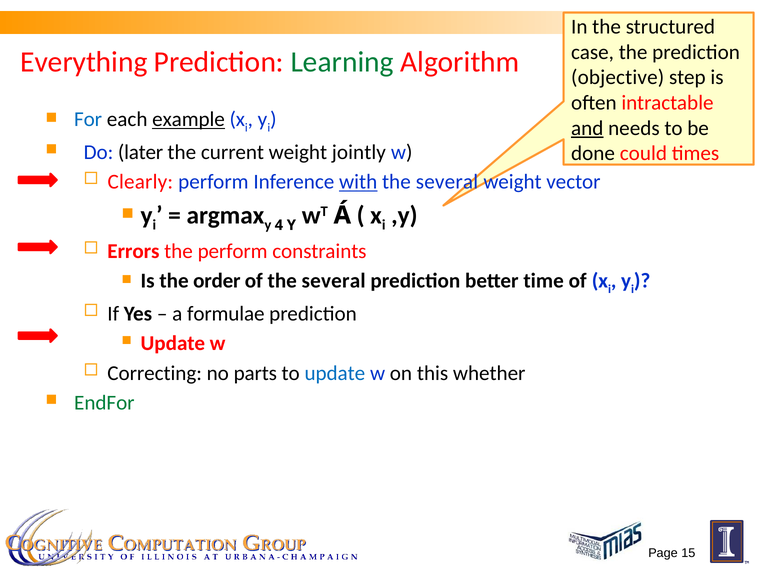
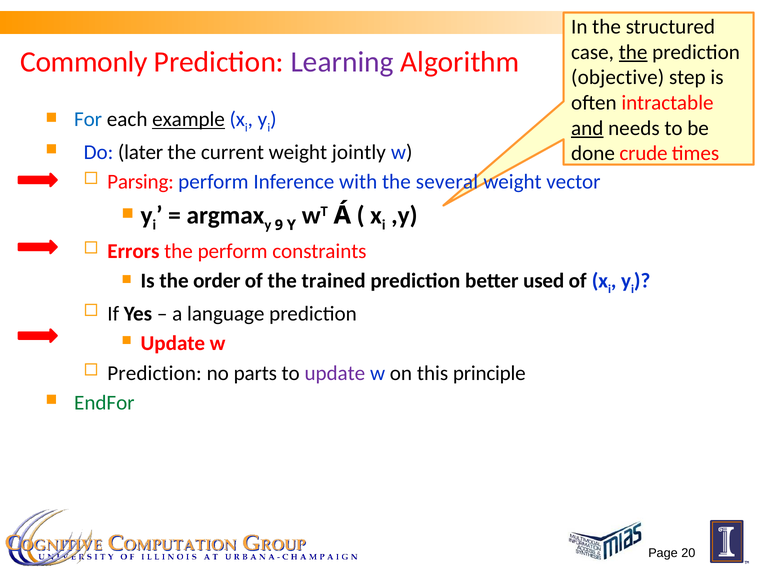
the underline: none -> present (633, 52)
Everything: Everything -> Commonly (84, 62)
Learning colour: green -> purple (342, 62)
could: could -> crude (644, 153)
Clearly: Clearly -> Parsing (141, 182)
with underline: present -> none (358, 182)
4: 4 -> 9 (279, 225)
of the several: several -> trained (334, 281)
time: time -> used (544, 281)
formulae: formulae -> language (226, 314)
Correcting: Correcting -> Prediction (155, 373)
update colour: blue -> purple (335, 373)
whether: whether -> principle (489, 373)
15: 15 -> 20 (688, 553)
